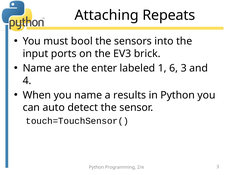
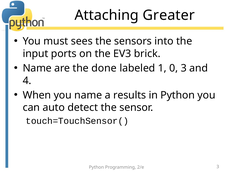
Repeats: Repeats -> Greater (169, 15)
bool: bool -> sees (82, 41)
enter: enter -> done (104, 68)
6: 6 -> 0 (174, 68)
